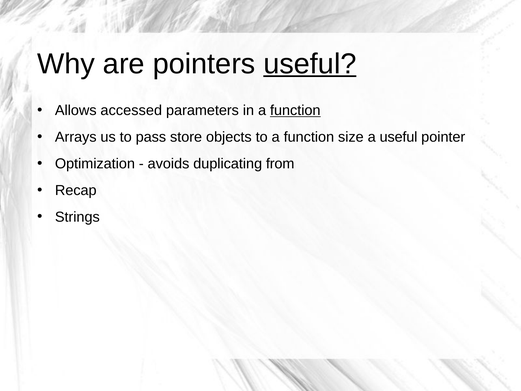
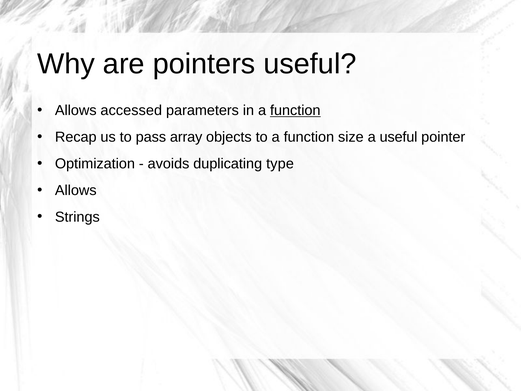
useful underline: present -> none (310, 64)
Arrays: Arrays -> Recap (76, 137)
store: store -> array (186, 137)
from: from -> type (280, 164)
Recap: Recap -> Allows (76, 190)
